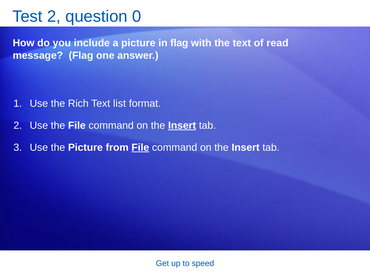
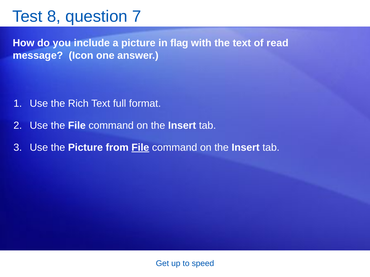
Test 2: 2 -> 8 (54, 16)
0: 0 -> 7 (137, 16)
message Flag: Flag -> Icon (81, 56)
list: list -> full (120, 104)
Insert underline: present -> none (182, 126)
